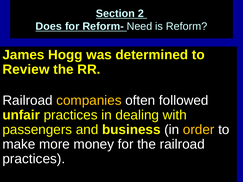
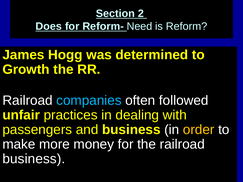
Review: Review -> Growth (26, 70)
companies colour: yellow -> light blue (89, 101)
practices: practices -> business (34, 159)
